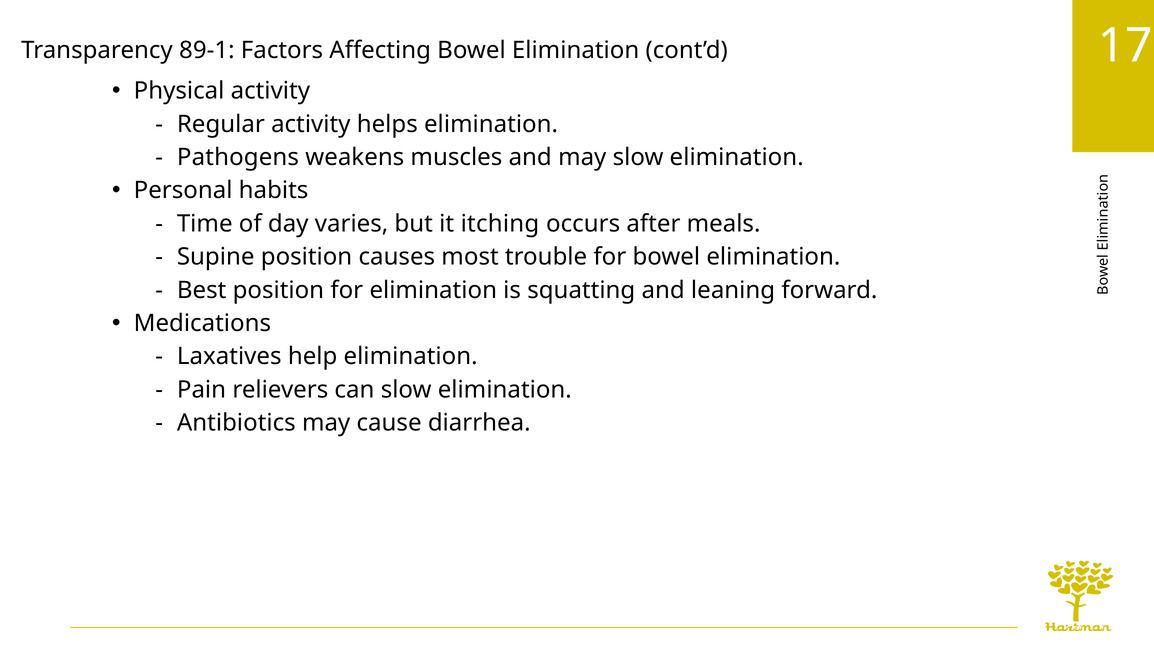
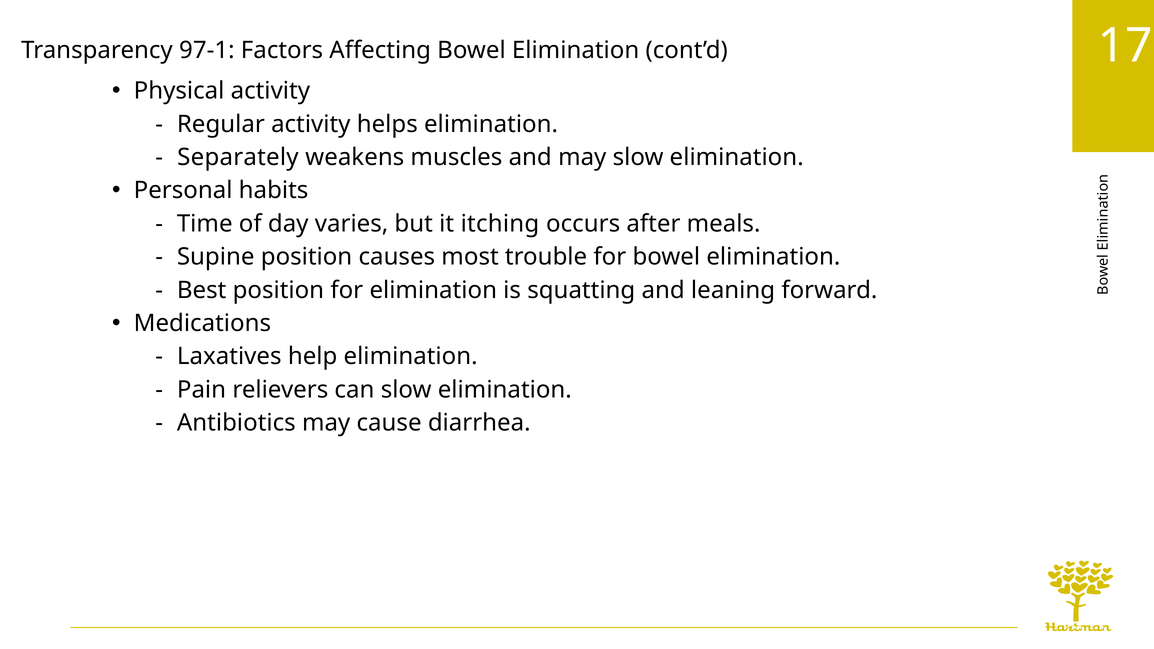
89-1: 89-1 -> 97-1 (207, 50)
Pathogens: Pathogens -> Separately (238, 157)
